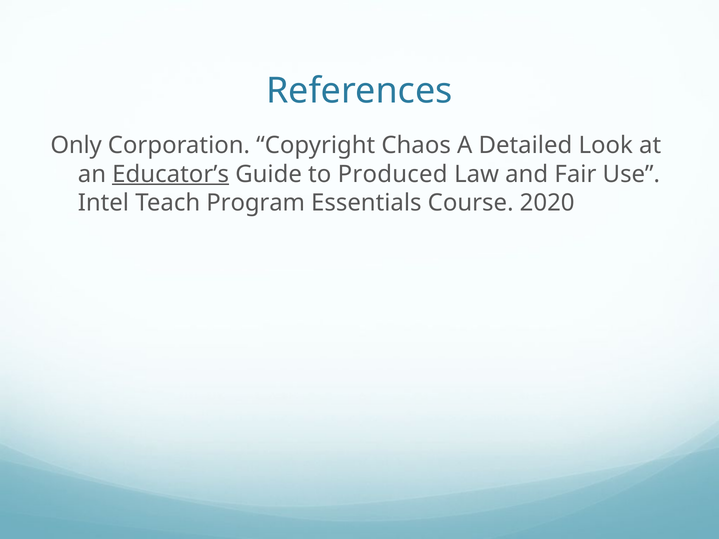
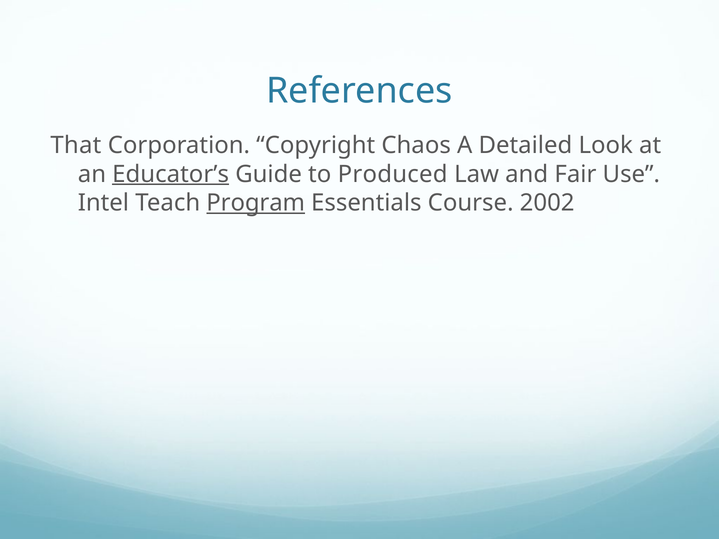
Only: Only -> That (76, 145)
Program underline: none -> present (256, 203)
2020: 2020 -> 2002 (547, 203)
